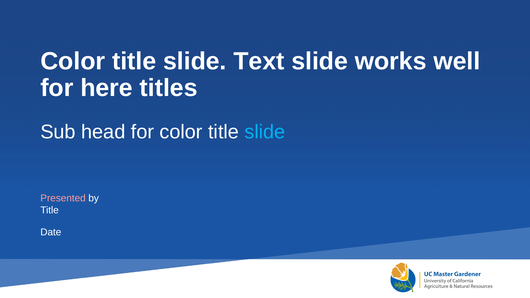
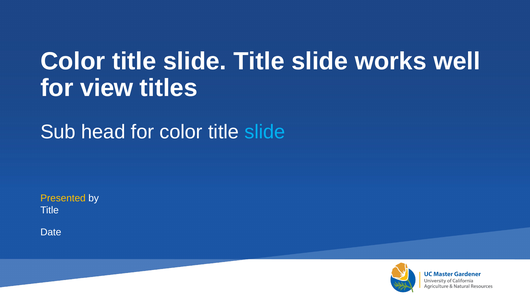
slide Text: Text -> Title (259, 61)
here: here -> view (107, 88)
Presented colour: pink -> yellow (63, 198)
